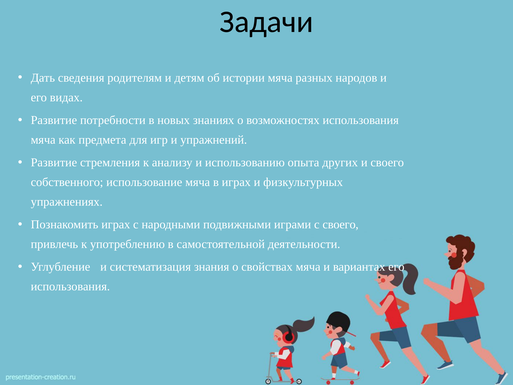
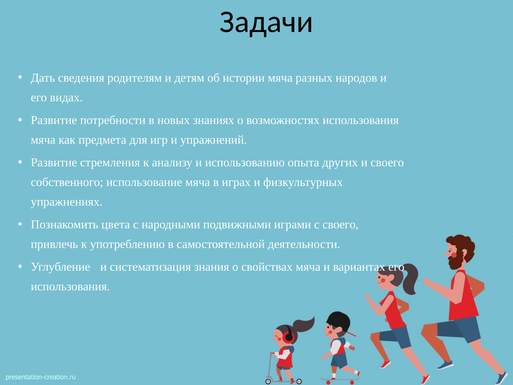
Познакомить играх: играх -> цвета (116, 224)
